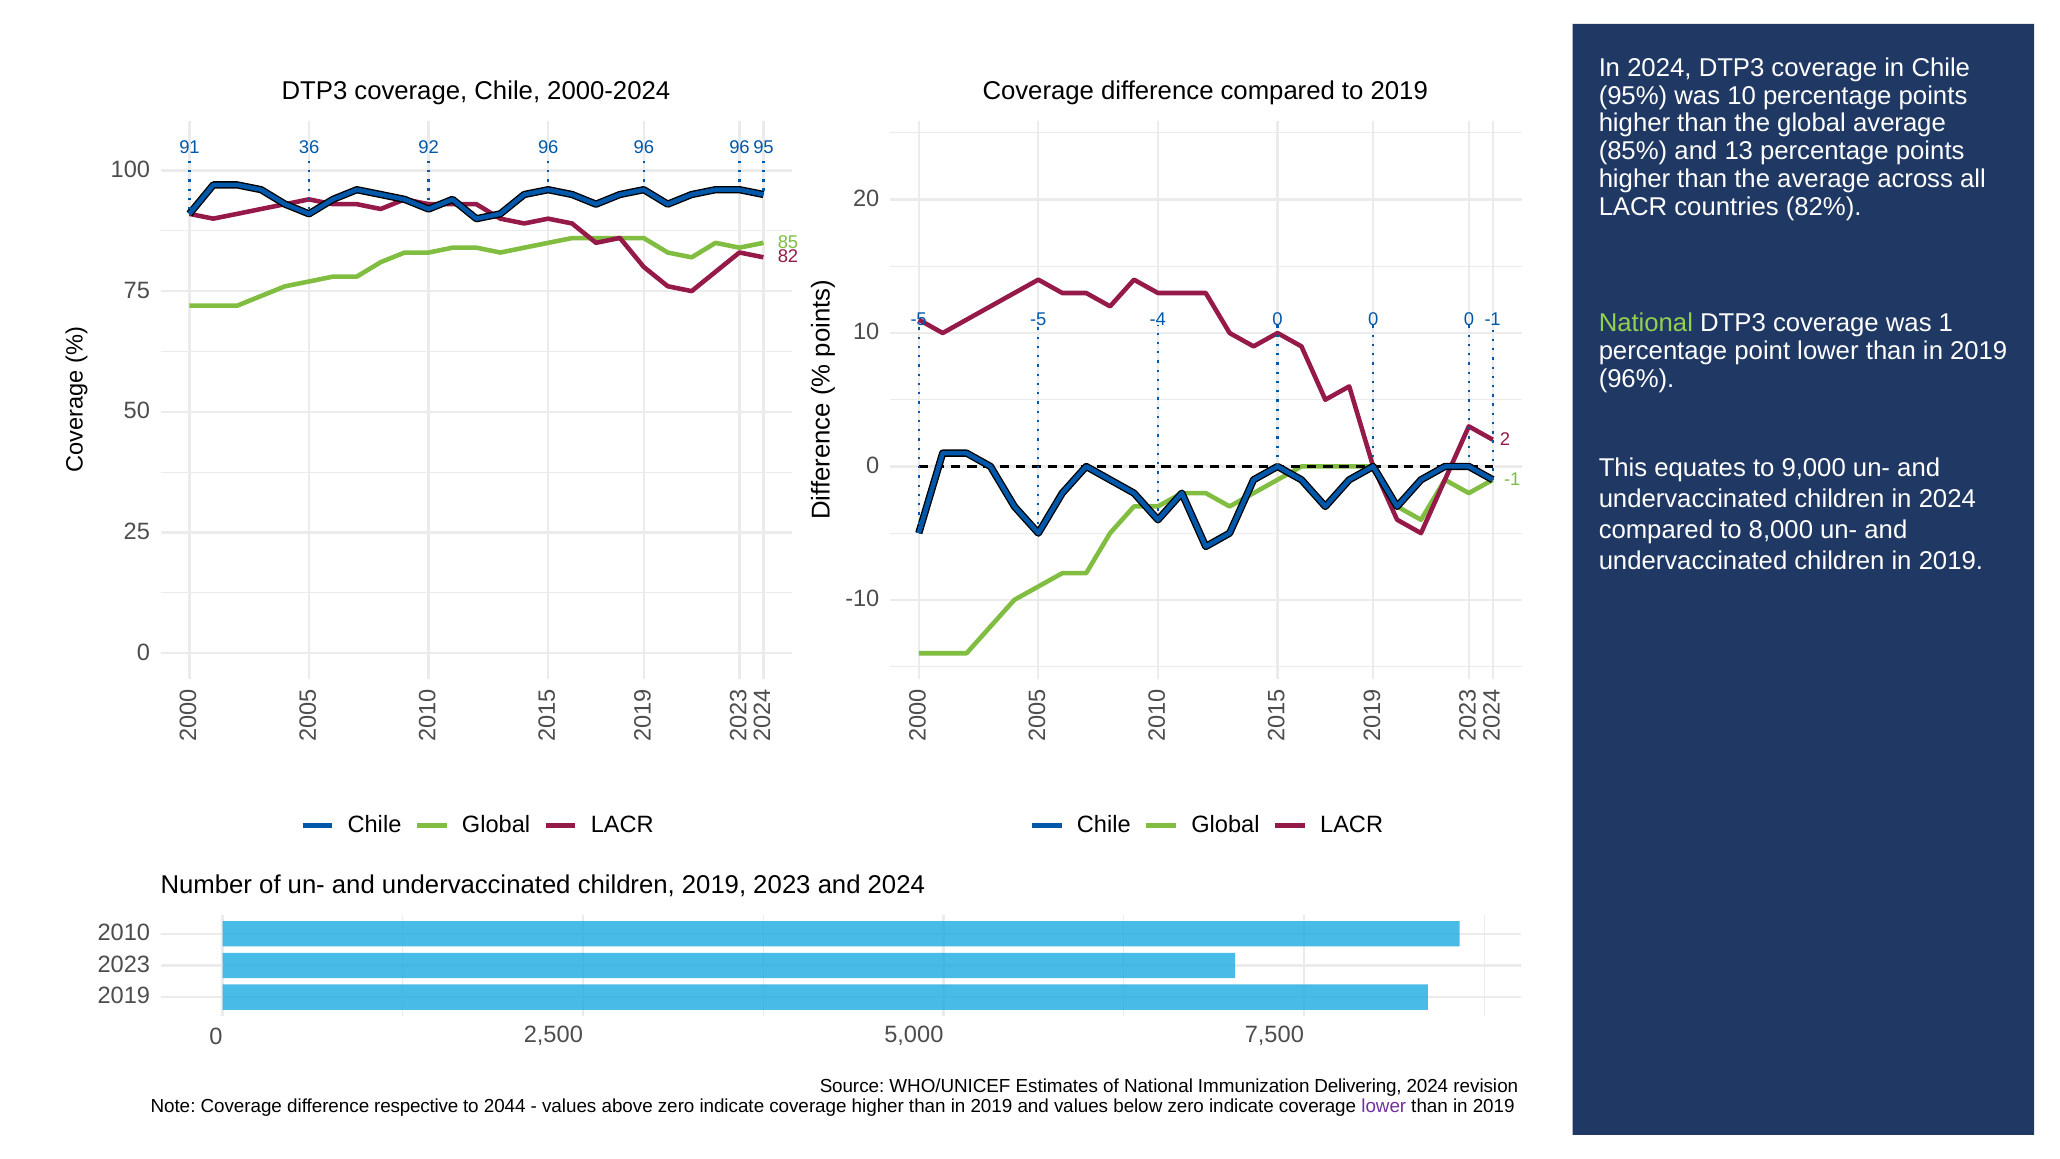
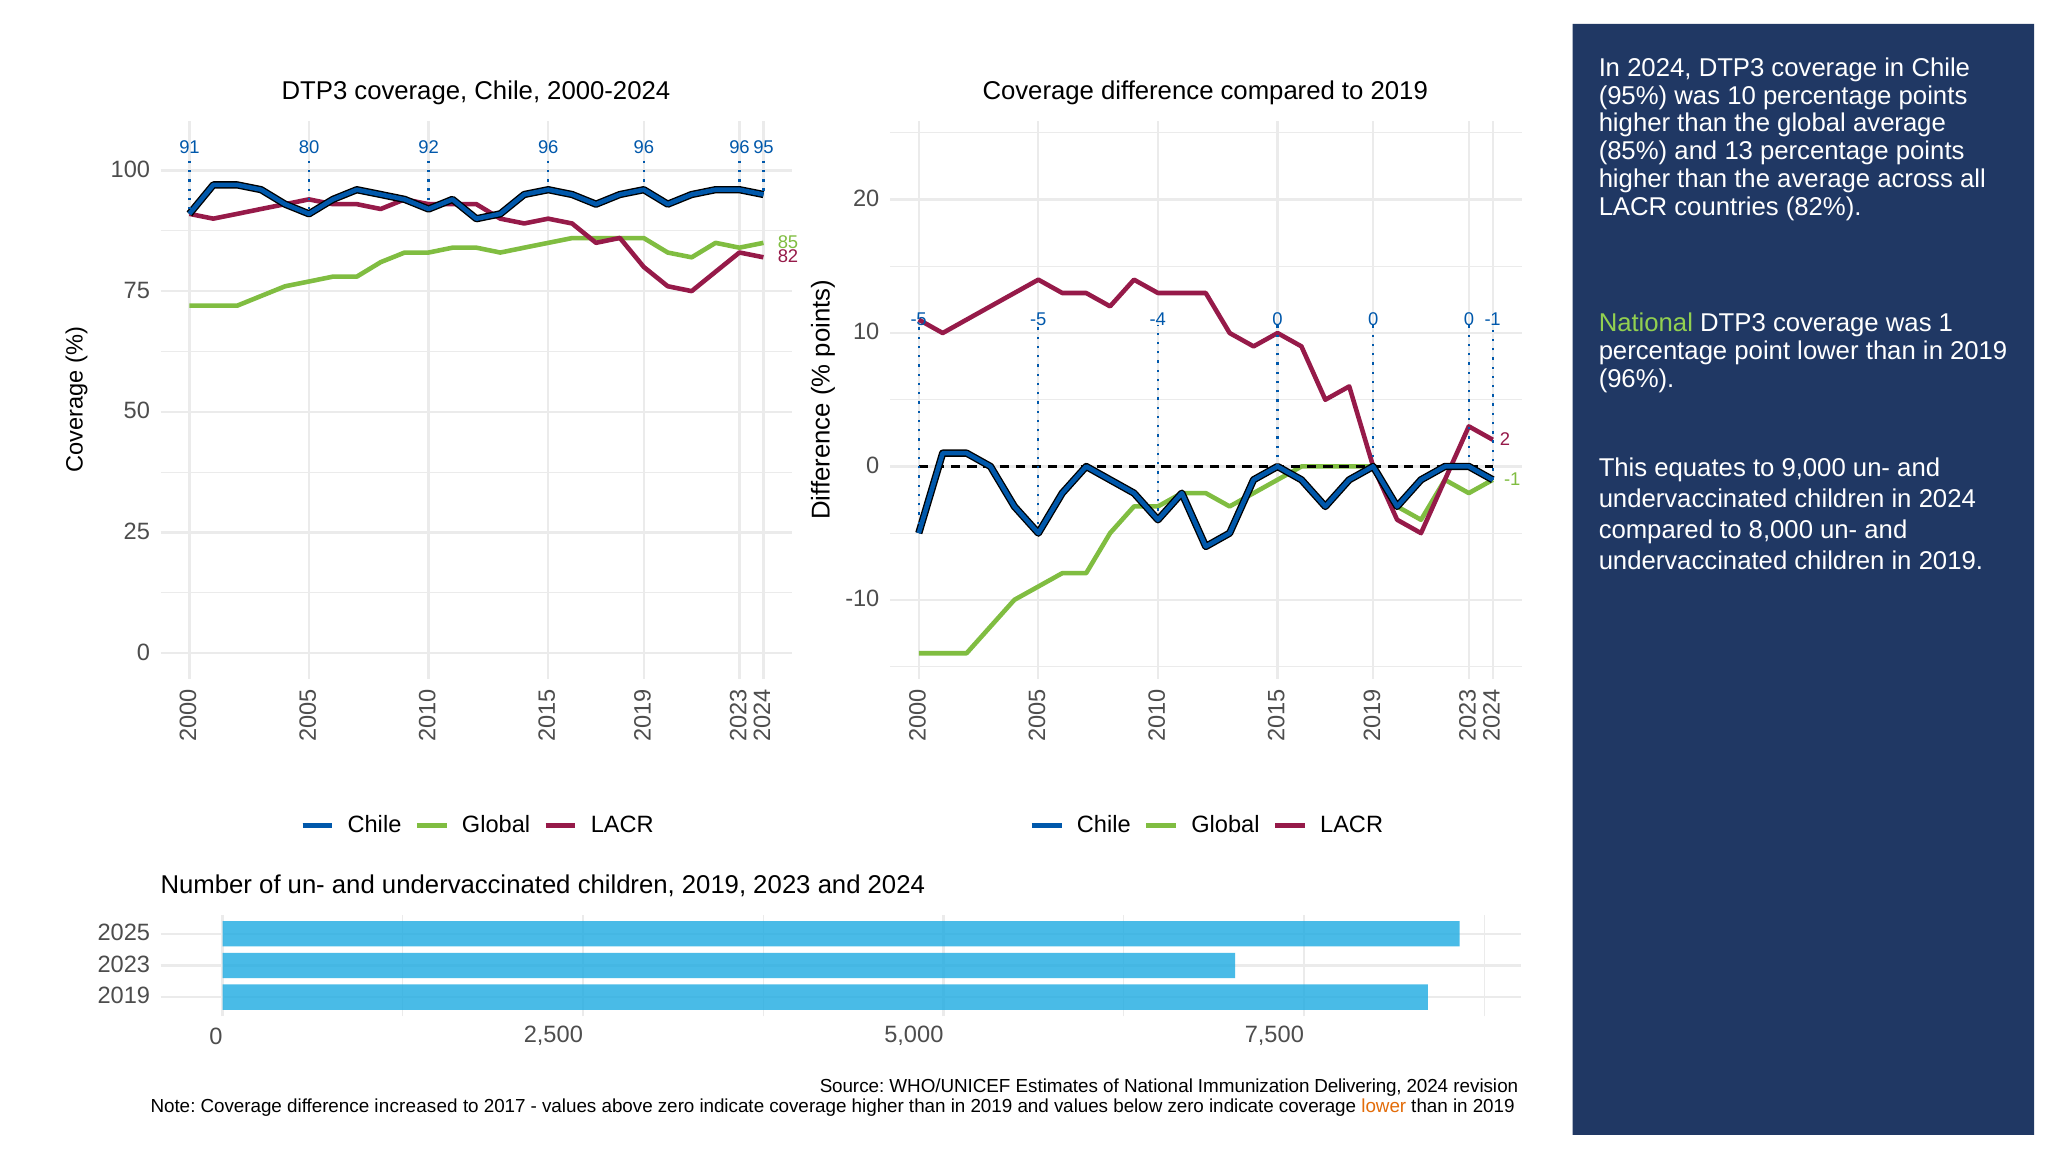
36: 36 -> 80 (309, 147)
2010: 2010 -> 2025 (124, 933)
respective: respective -> increased (416, 1106)
2044: 2044 -> 2017 (505, 1106)
lower colour: purple -> orange (1384, 1106)
